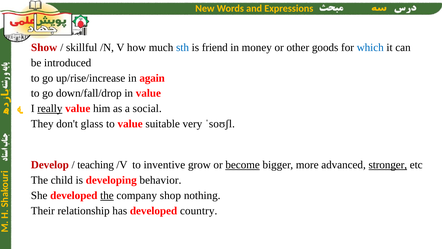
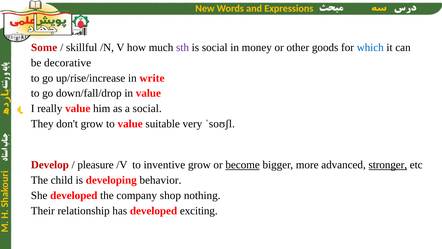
Show: Show -> Some (44, 47)
sth colour: blue -> purple (183, 47)
is friend: friend -> social (215, 47)
introduced: introduced -> decorative (68, 63)
again: again -> write (152, 78)
really underline: present -> none (50, 108)
don't glass: glass -> grow (92, 124)
teaching: teaching -> pleasure (96, 165)
the underline: present -> none (107, 195)
country: country -> exciting (199, 210)
